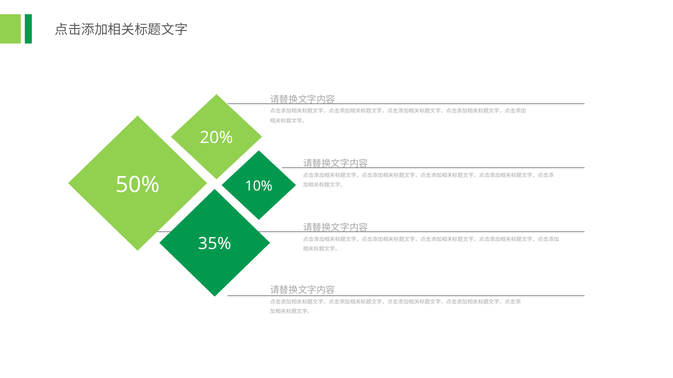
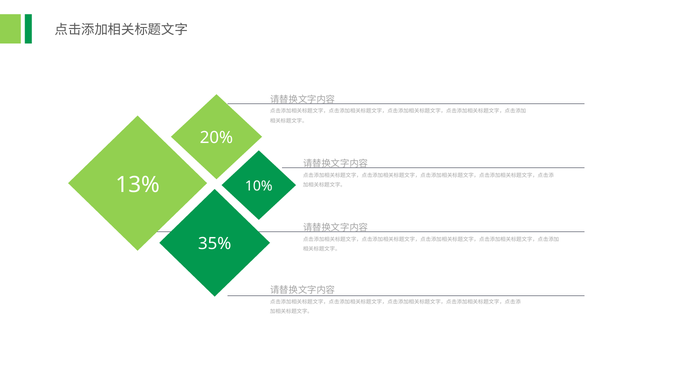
50%: 50% -> 13% (138, 185)
